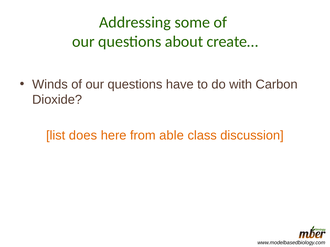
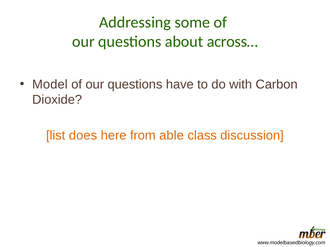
create…: create… -> across… (232, 42)
Winds: Winds -> Model (50, 84)
